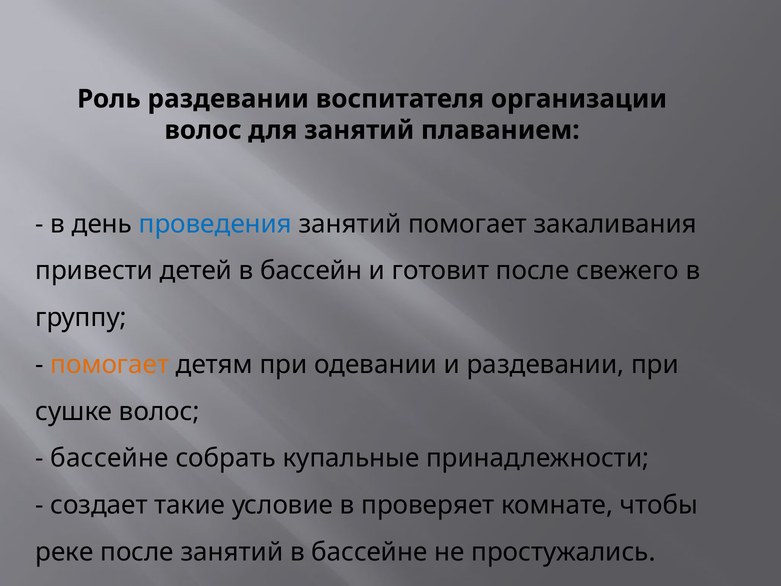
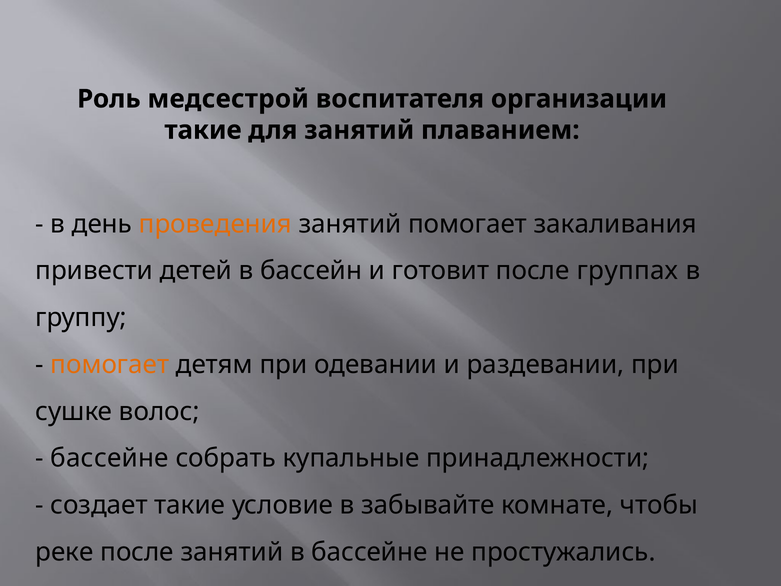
Роль раздевании: раздевании -> медсестрой (228, 99)
волос: волос -> такие (203, 130)
проведения colour: blue -> orange (215, 224)
свежего: свежего -> группах (628, 271)
проверяет: проверяет -> забывайте (428, 505)
